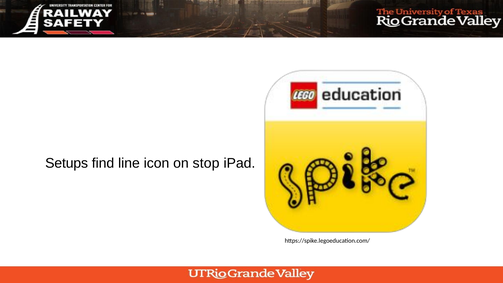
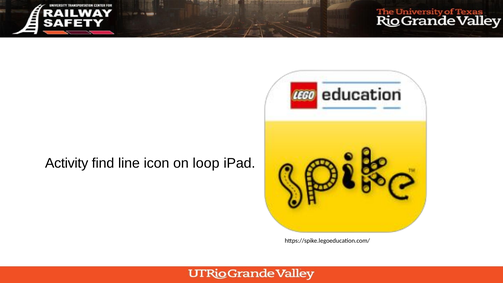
Setups: Setups -> Activity (67, 163)
stop: stop -> loop (206, 163)
